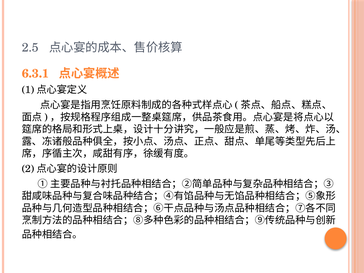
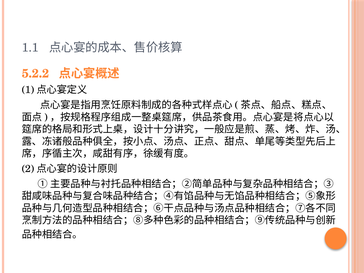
2.5: 2.5 -> 1.1 (30, 48)
6.3.1: 6.3.1 -> 5.2.2 (35, 74)
